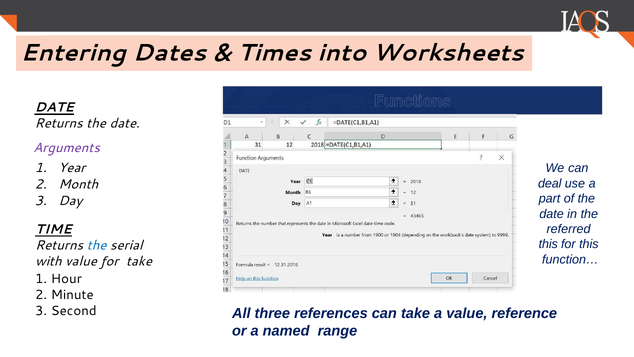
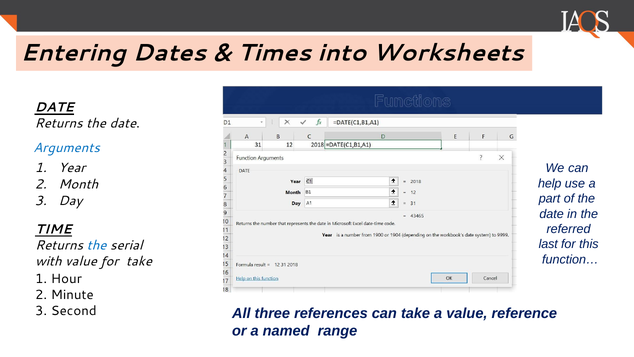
Arguments colour: purple -> blue (67, 148)
deal: deal -> help (550, 183)
this: this -> last (548, 244)
